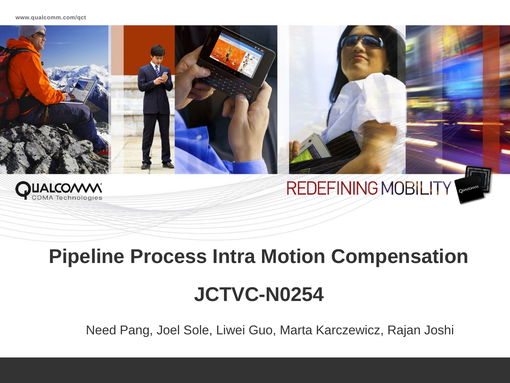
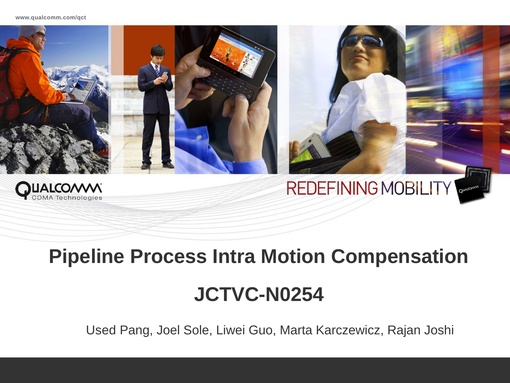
Need: Need -> Used (101, 330)
